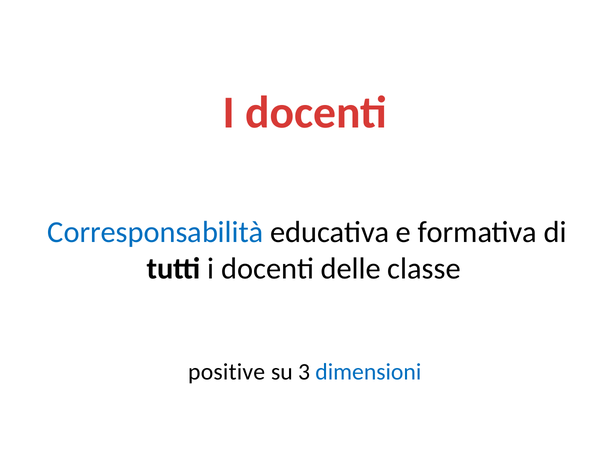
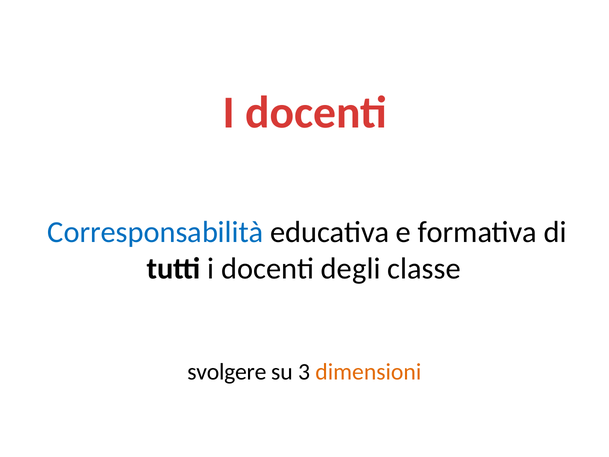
delle: delle -> degli (351, 269)
positive: positive -> svolgere (227, 372)
dimensioni colour: blue -> orange (368, 372)
